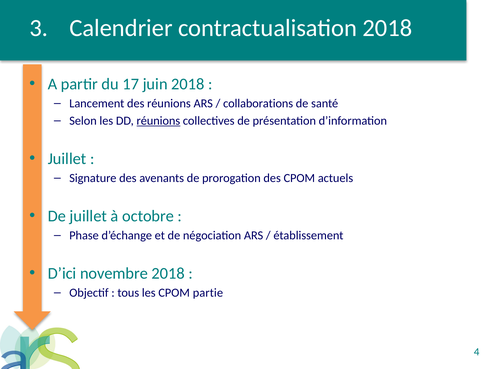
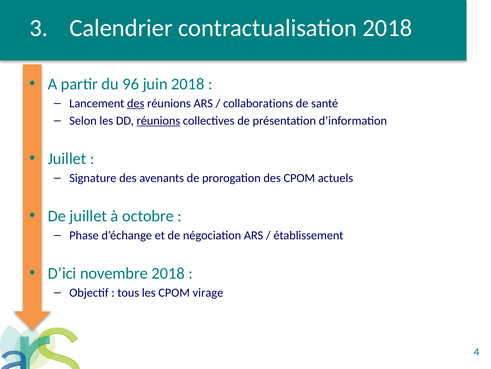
17: 17 -> 96 (131, 84)
des underline: none -> present (136, 103)
partie: partie -> virage (208, 292)
